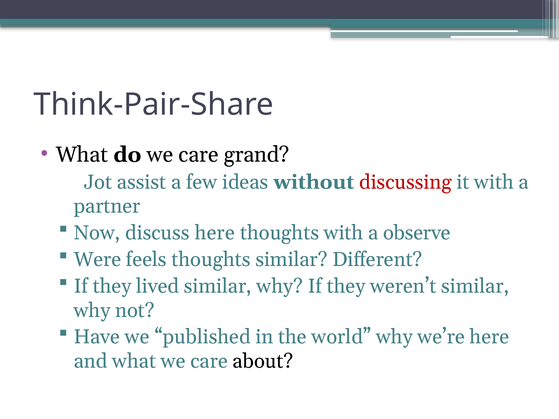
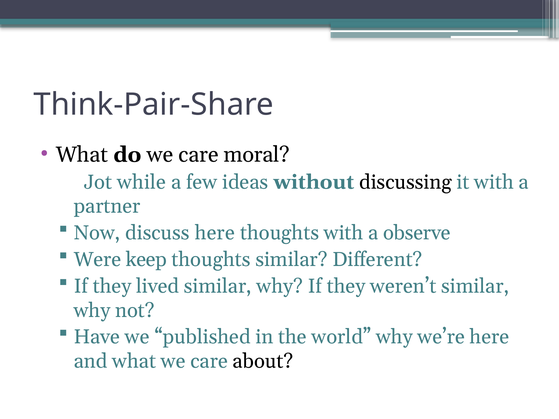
grand: grand -> moral (257, 155)
assist: assist -> while (141, 182)
discussing colour: red -> black (405, 182)
feels: feels -> keep (146, 260)
